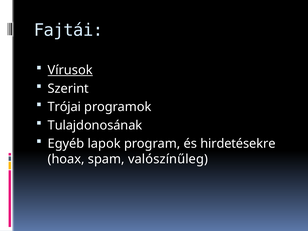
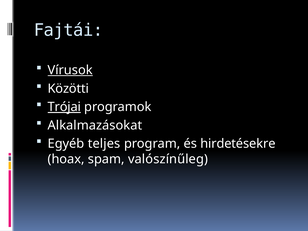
Szerint: Szerint -> Közötti (68, 89)
Trójai underline: none -> present (64, 107)
Tulajdonosának: Tulajdonosának -> Alkalmazásokat (95, 125)
lapok: lapok -> teljes (104, 144)
